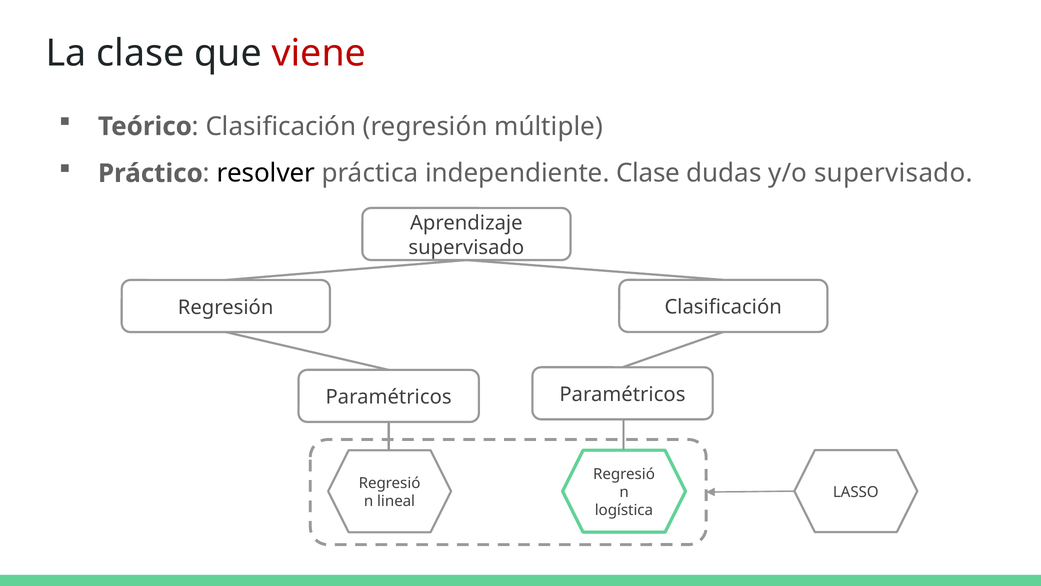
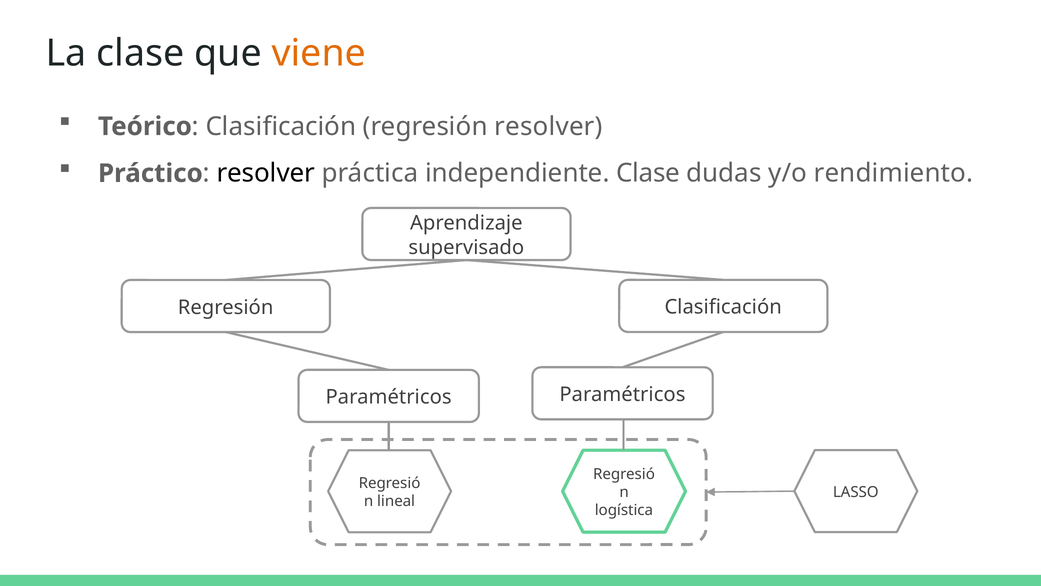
viene colour: red -> orange (319, 53)
regresión múltiple: múltiple -> resolver (548, 126)
y/o supervisado: supervisado -> rendimiento (893, 173)
